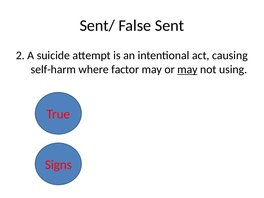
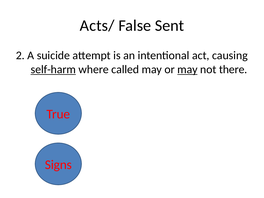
Sent/: Sent/ -> Acts/ (97, 26)
self-harm underline: none -> present (53, 69)
factor: factor -> called (125, 69)
using: using -> there (233, 69)
